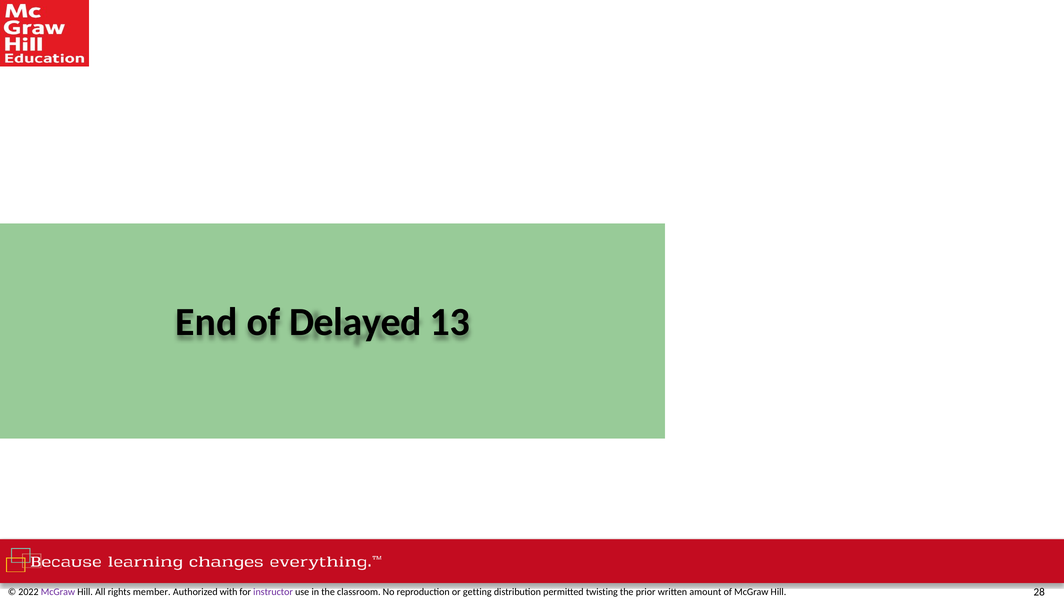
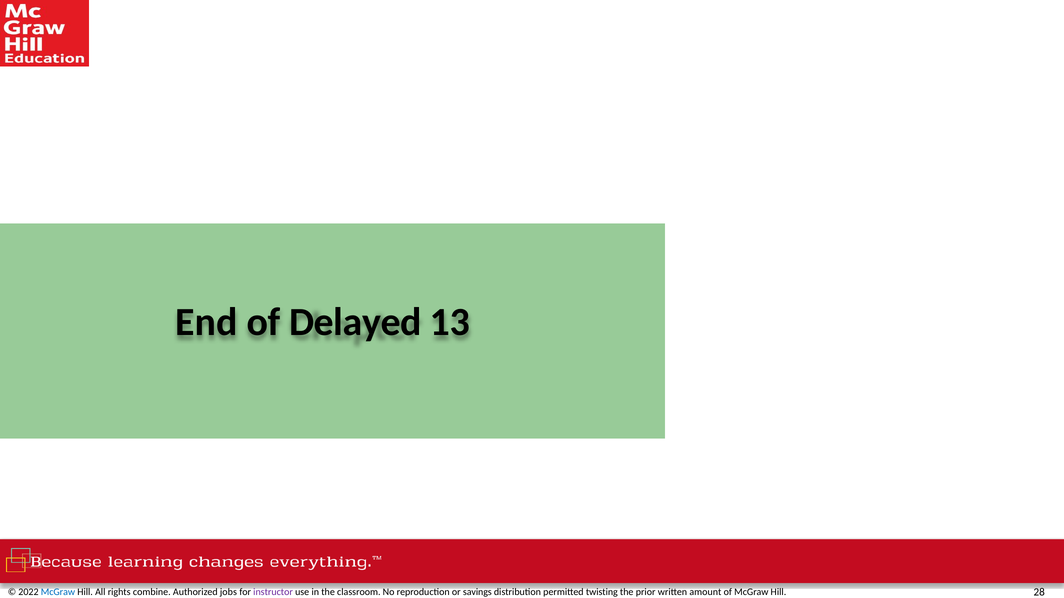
McGraw colour: purple -> blue (58, 593)
member: member -> combine (152, 593)
with: with -> jobs (228, 593)
getting: getting -> savings (477, 593)
